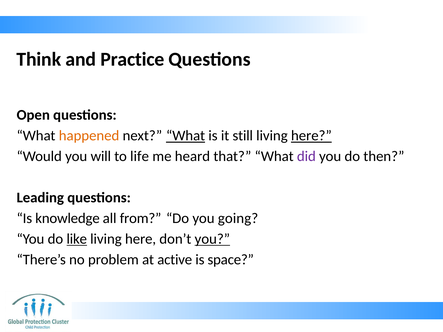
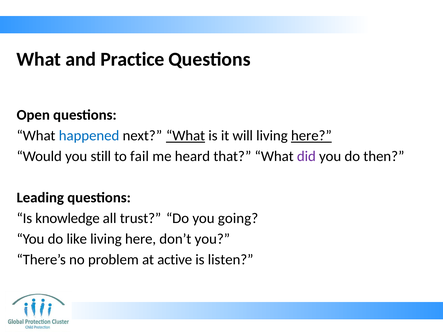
Think: Think -> What (39, 59)
happened colour: orange -> blue (89, 136)
still: still -> will (243, 136)
will: will -> still (101, 156)
life: life -> fail (140, 156)
from: from -> trust (140, 218)
like underline: present -> none (77, 239)
you underline: present -> none (212, 239)
space: space -> listen (231, 260)
